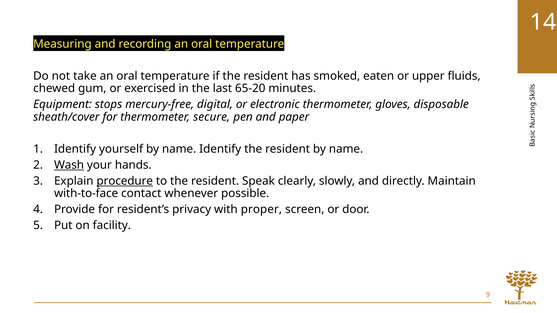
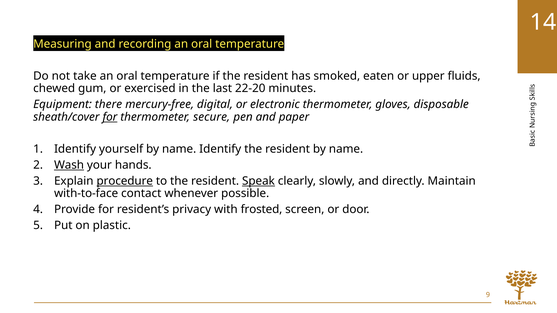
65-20: 65-20 -> 22-20 (250, 88)
stops: stops -> there (109, 105)
for underline: none -> present (110, 117)
Speak underline: none -> present (258, 181)
proper: proper -> frosted (262, 210)
facility: facility -> plastic (112, 226)
